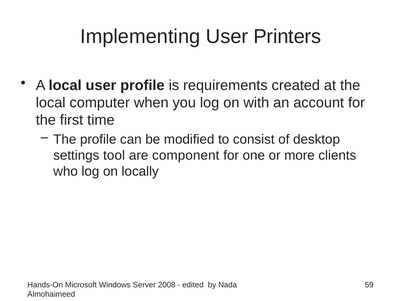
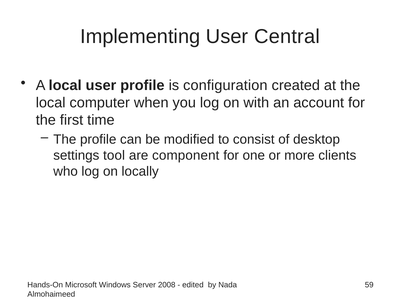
Printers: Printers -> Central (287, 36)
requirements: requirements -> configuration (225, 85)
